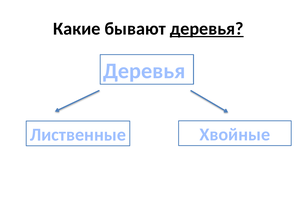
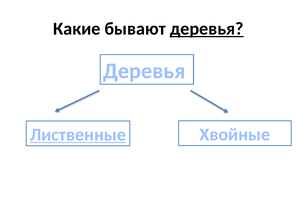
Лиственные underline: none -> present (78, 135)
